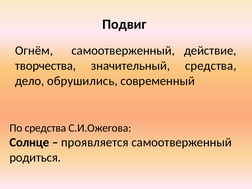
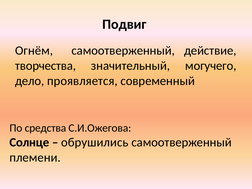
значительный средства: средства -> могучего (211, 66)
обрушились: обрушились -> проявляется (82, 81)
проявляется: проявляется -> обрушились (95, 142)
родиться: родиться -> племени (35, 158)
